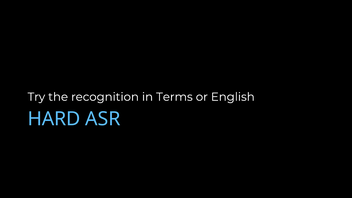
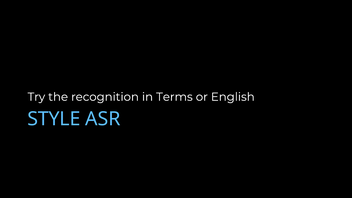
HARD: HARD -> STYLE (54, 119)
